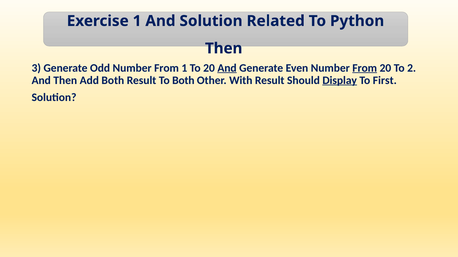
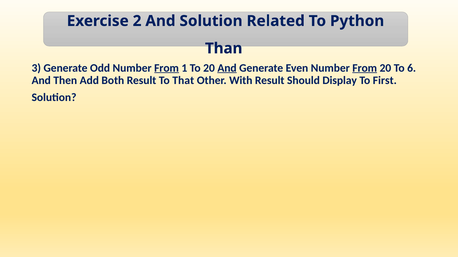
Exercise 1: 1 -> 2 (137, 21)
Then: Then -> Than (224, 48)
From underline: none -> present (167, 68)
2: 2 -> 6 (412, 68)
To Both: Both -> That (183, 80)
Display underline: present -> none (340, 80)
